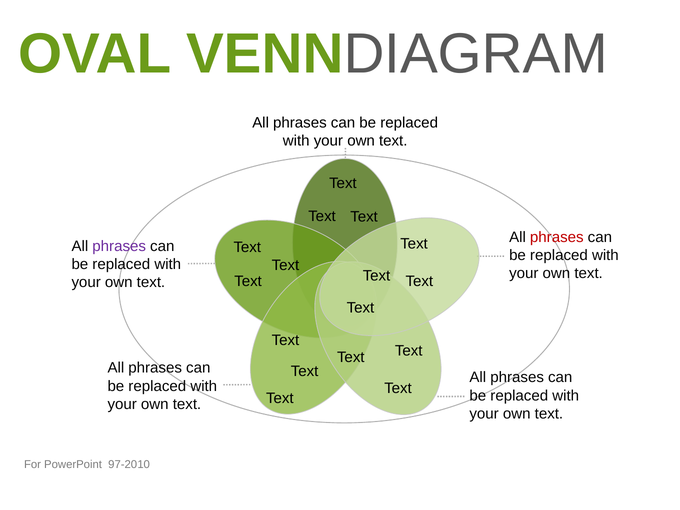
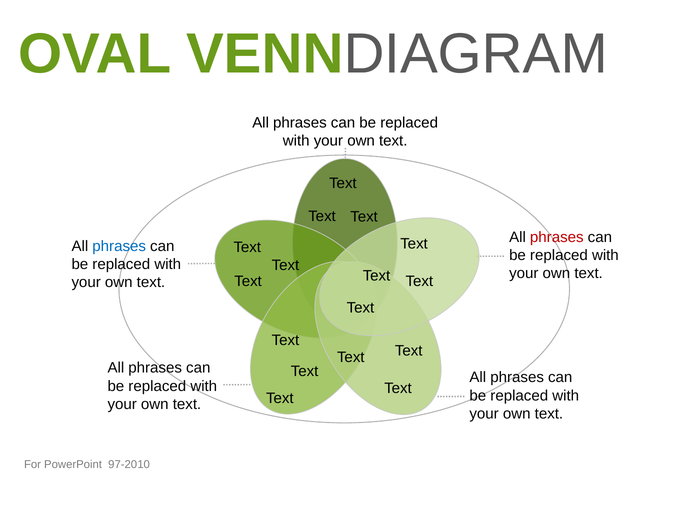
phrases colour: purple -> blue (119, 246)
